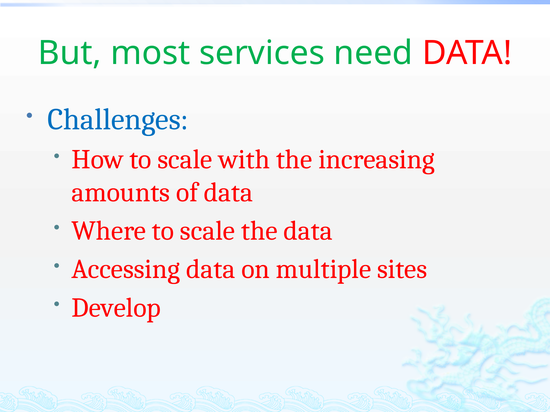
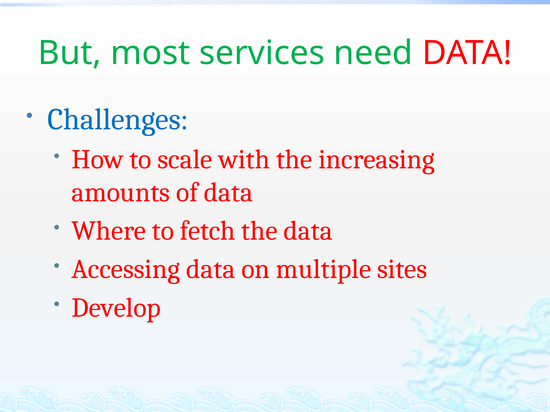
Where to scale: scale -> fetch (208, 231)
